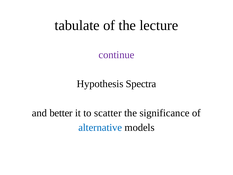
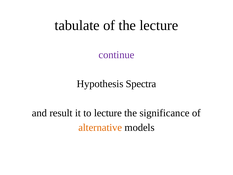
better: better -> result (61, 113)
to scatter: scatter -> lecture (108, 113)
alternative colour: blue -> orange (100, 127)
